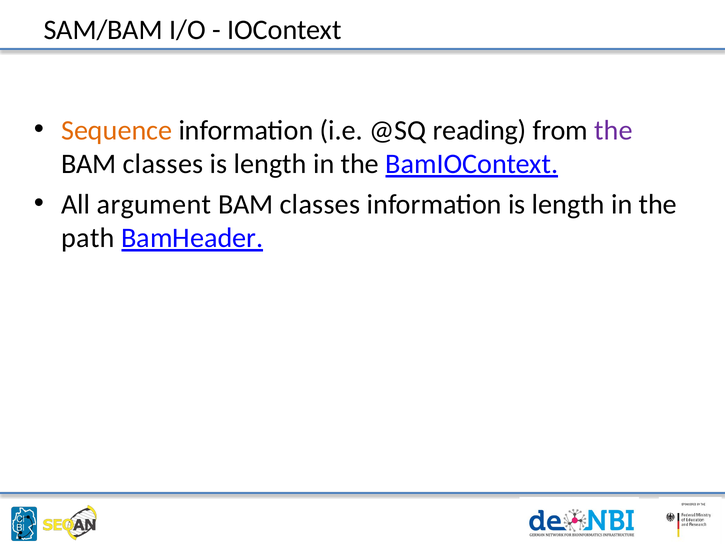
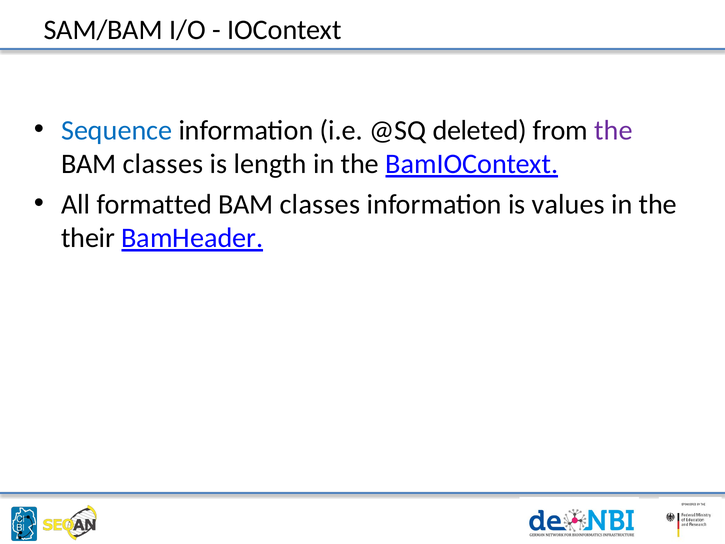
Sequence colour: orange -> blue (117, 130)
reading: reading -> deleted (480, 130)
argument: argument -> formatted (154, 204)
information is length: length -> values (568, 204)
path: path -> their (88, 238)
